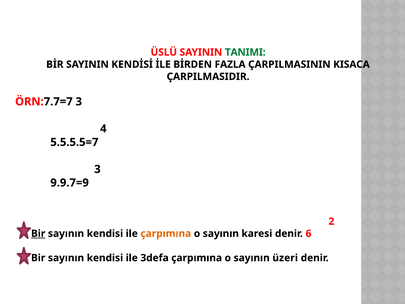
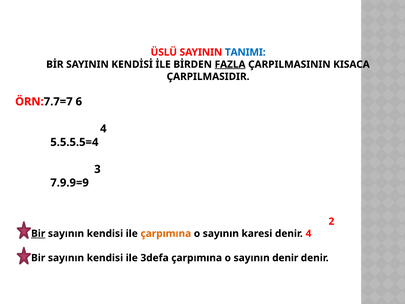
TANIMI colour: green -> blue (245, 52)
FAZLA underline: none -> present (230, 64)
ÖRN:7.7=7 3: 3 -> 6 (79, 102)
5.5.5.5=7: 5.5.5.5=7 -> 5.5.5.5=4 (74, 142)
9.9.7=9: 9.9.7=9 -> 7.9.9=9 (70, 183)
denir 6: 6 -> 4 (308, 233)
sayının üzeri: üzeri -> denir (285, 258)
